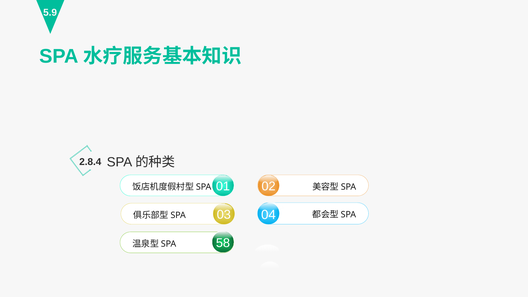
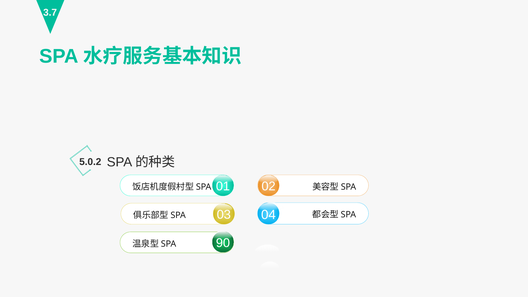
5.9: 5.9 -> 3.7 (50, 13)
2.8.4: 2.8.4 -> 5.0.2 (90, 162)
58: 58 -> 90 (223, 243)
